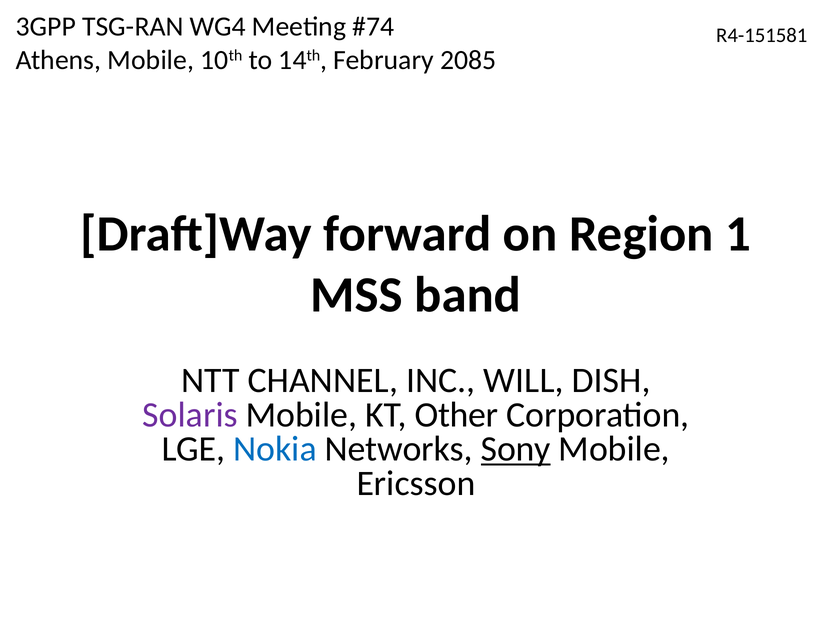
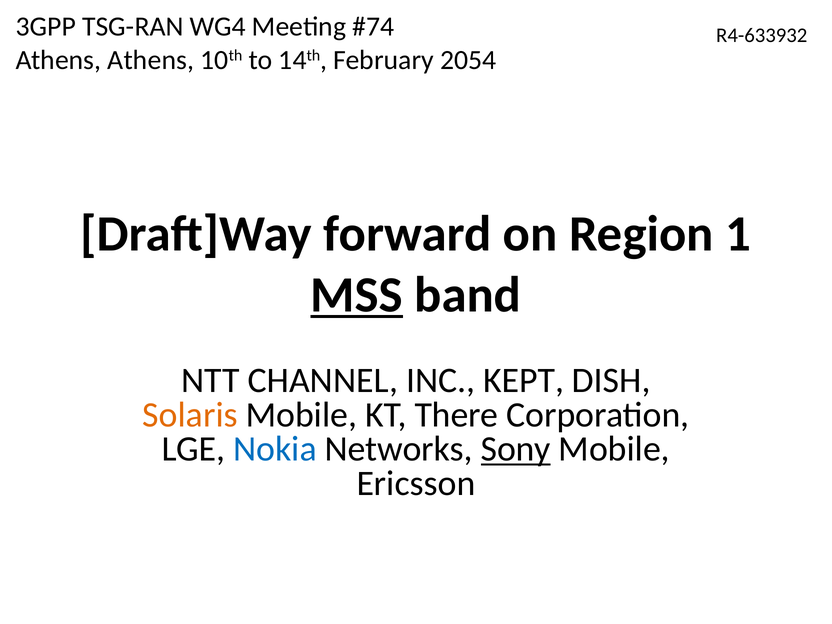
R4-151581: R4-151581 -> R4-633932 (762, 35)
Athens Mobile: Mobile -> Athens (151, 60)
2085: 2085 -> 2054 (468, 60)
MSS underline: none -> present (357, 295)
WILL: WILL -> KEPT (524, 380)
Solaris colour: purple -> orange (190, 415)
Other: Other -> There (456, 415)
